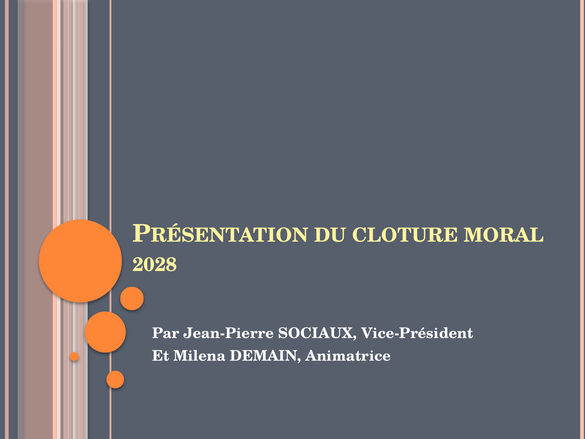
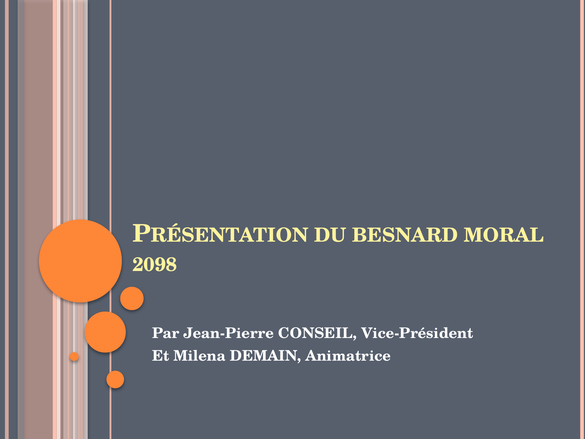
CLOTURE: CLOTURE -> BESNARD (405, 235)
2028: 2028 -> 2098 (155, 265)
SOCIAUX: SOCIAUX -> CONSEIL (318, 333)
